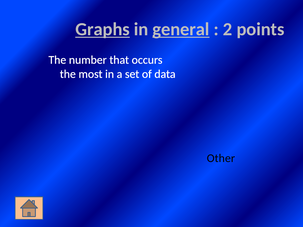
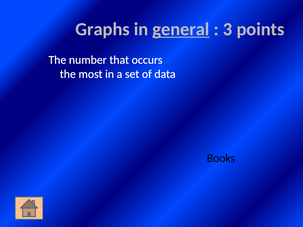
Graphs underline: present -> none (103, 29)
2: 2 -> 3 (228, 29)
Other: Other -> Books (221, 158)
